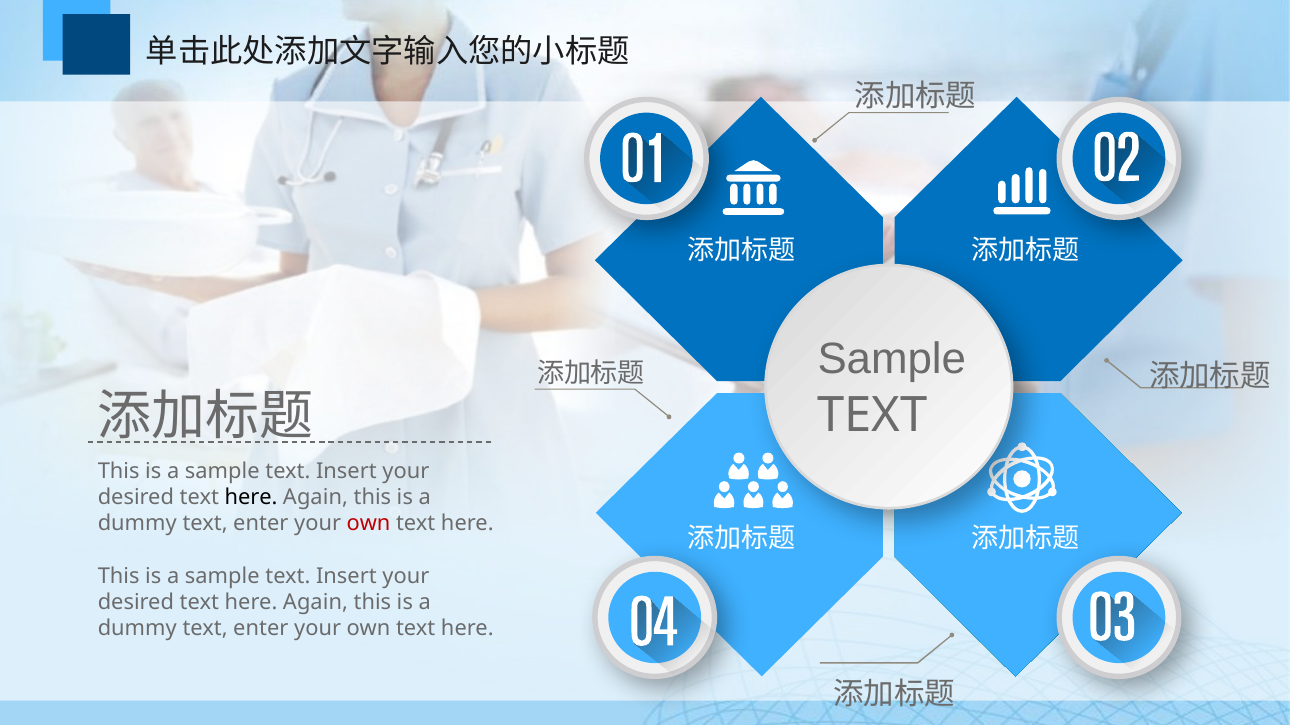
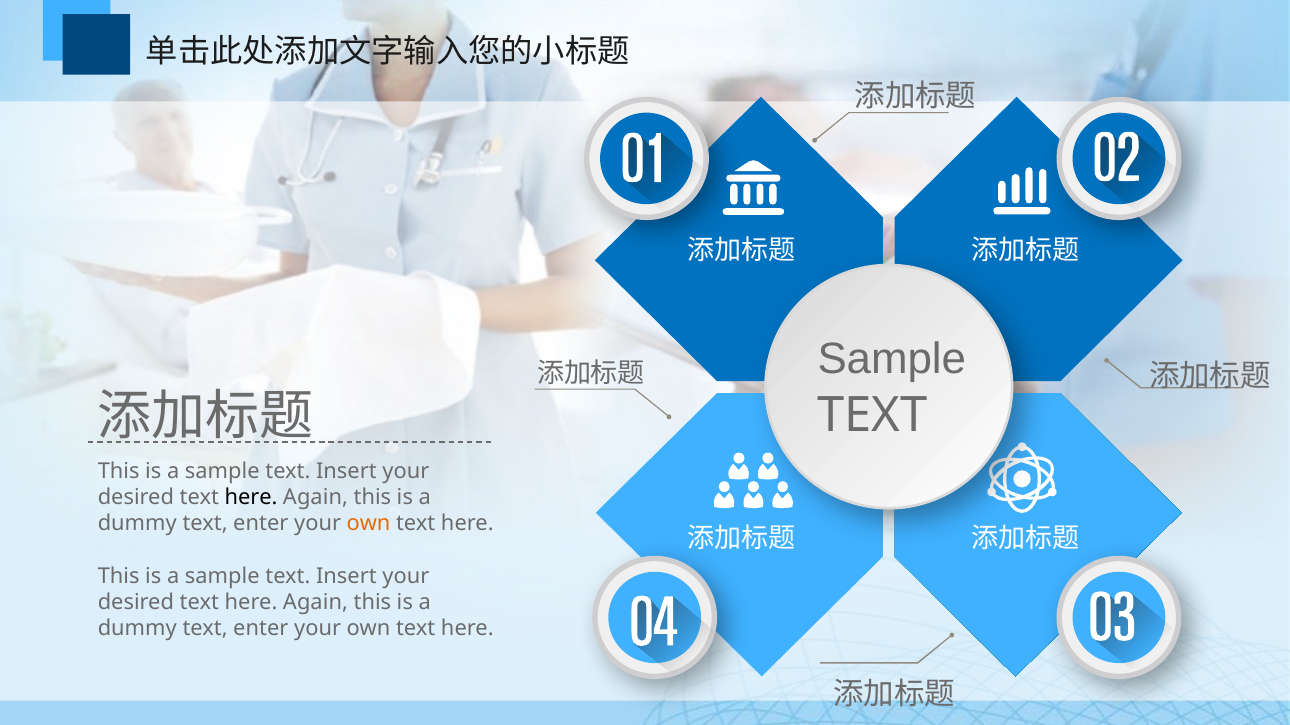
own colour: red -> orange (369, 524)
